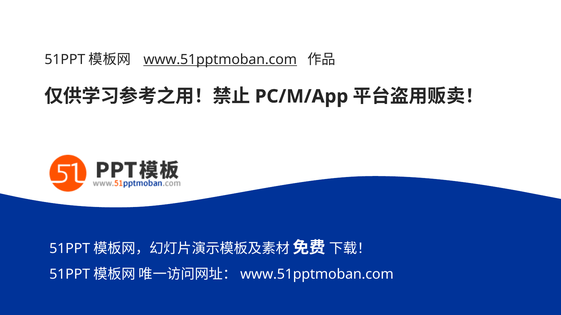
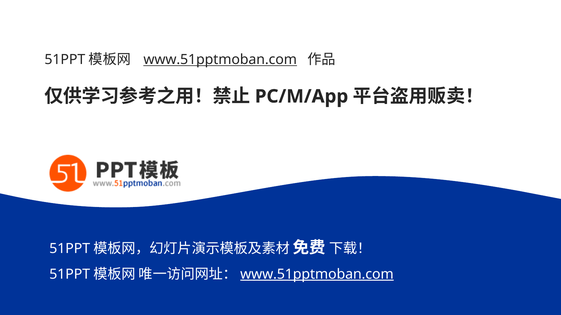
www.51pptmoban.com underline: none -> present (317, 275)
